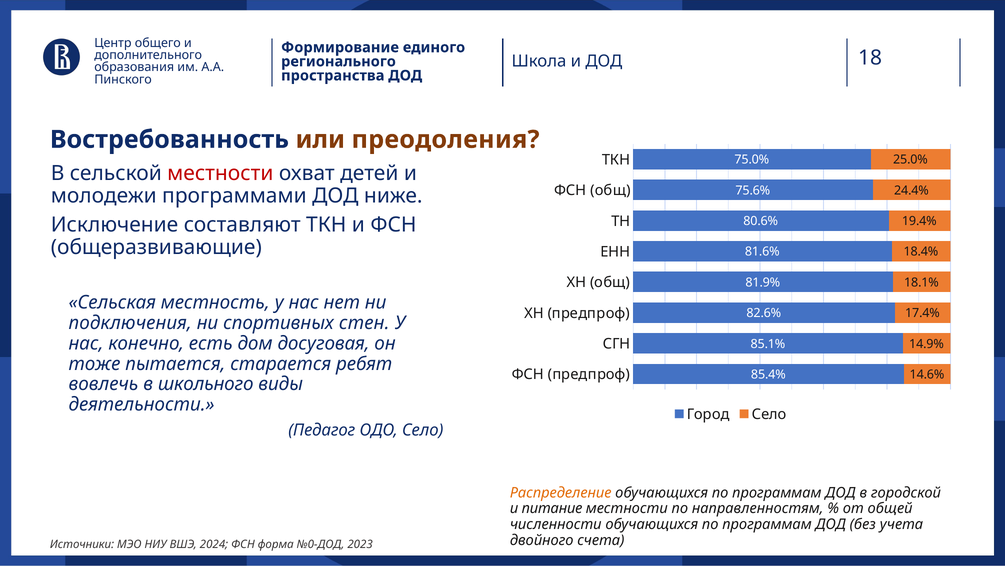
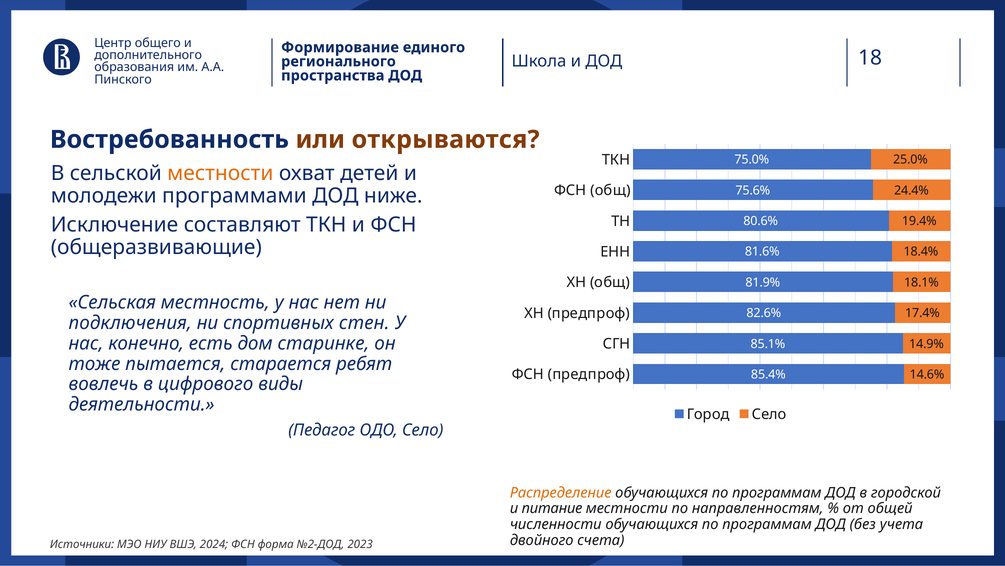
преодоления: преодоления -> открываются (446, 139)
местности colour: red -> orange (220, 173)
досуговая: досуговая -> старинке (323, 343)
школьного: школьного -> цифрового (206, 384)
№0-ДОД: №0-ДОД -> №2-ДОД (321, 544)
